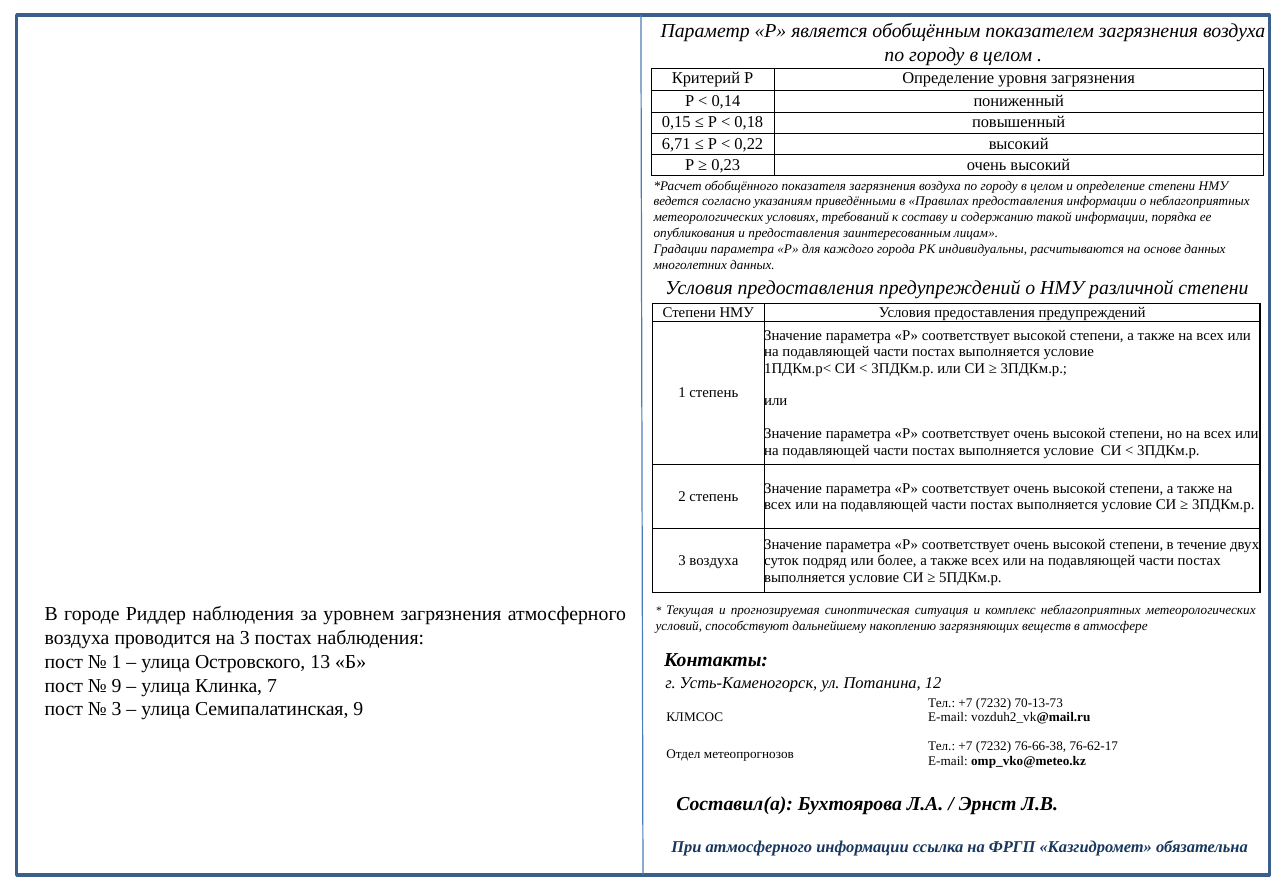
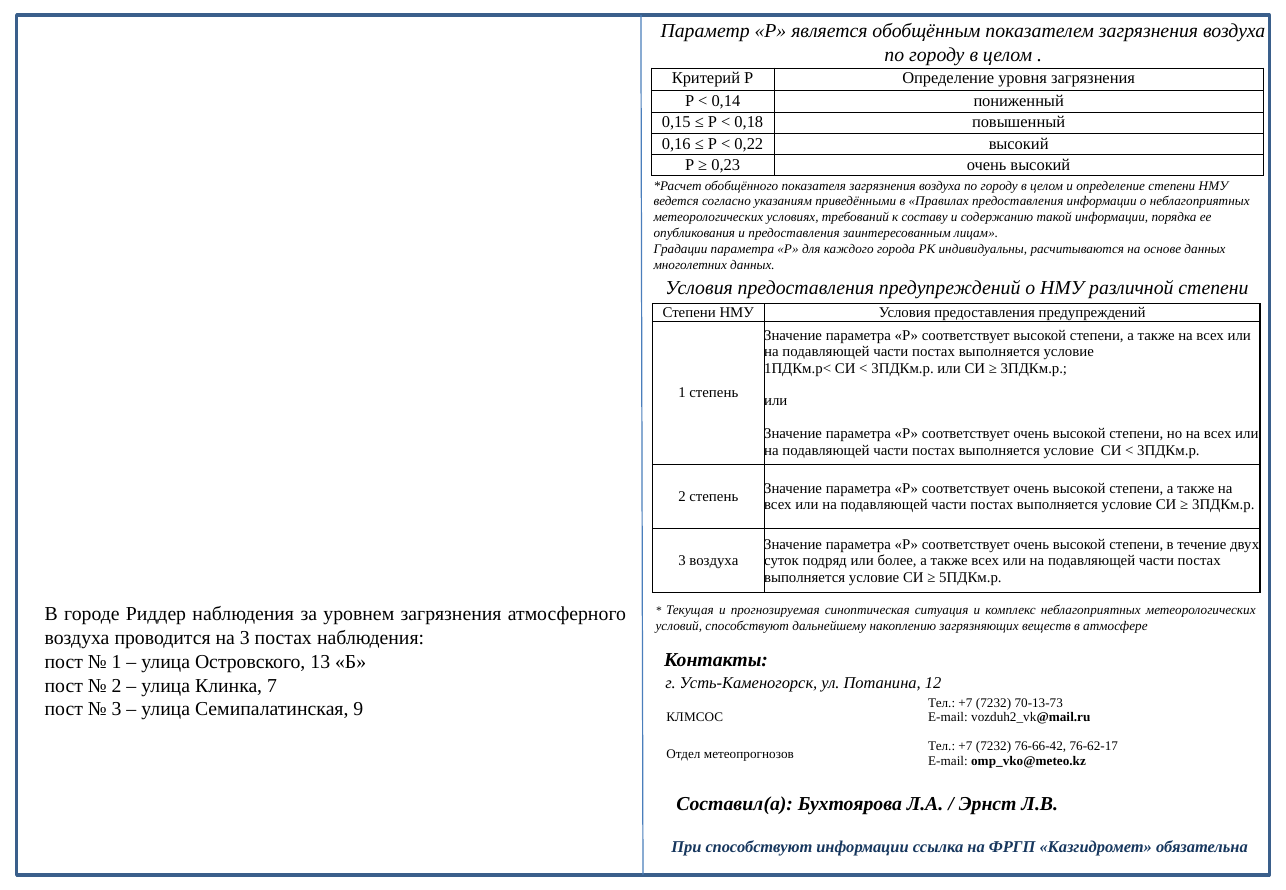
6,71: 6,71 -> 0,16 (676, 144)
9: 9 -> 2 (117, 686)
76-66-38: 76-66-38 -> 76-66-42 (1040, 747)
При атмосферного: атмосферного -> способствуют (759, 848)
